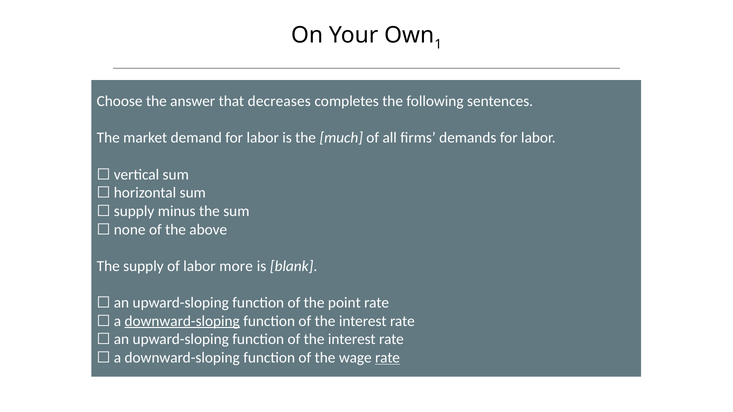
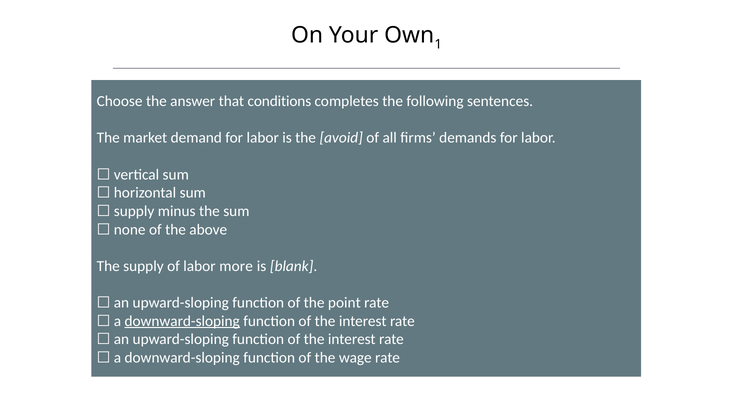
decreases: decreases -> conditions (279, 101)
much: much -> avoid (341, 138)
rate underline: present -> none (388, 358)
